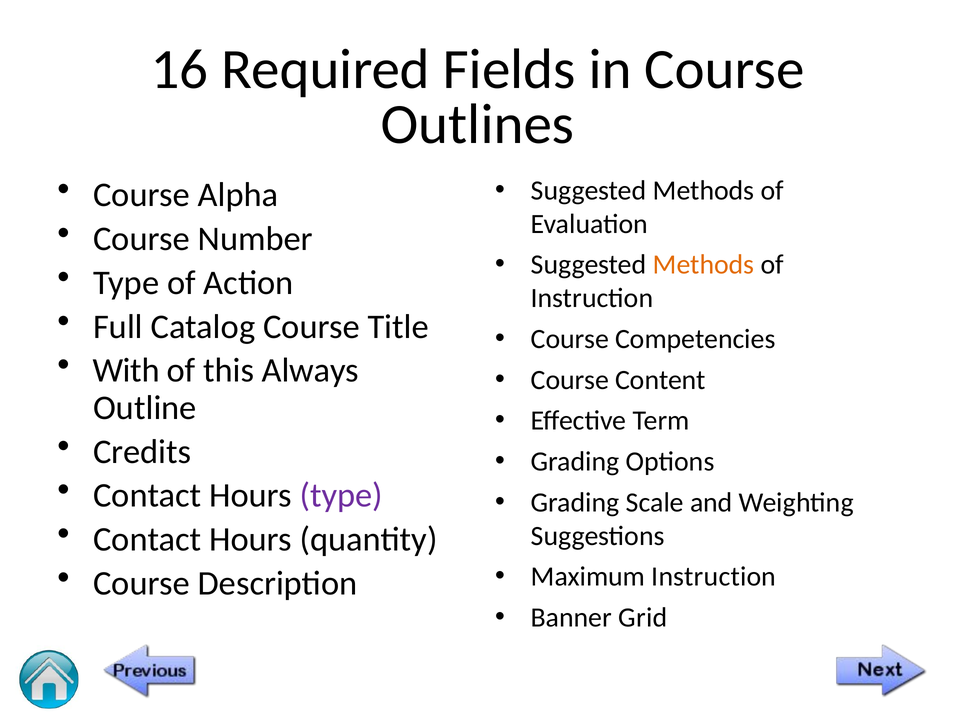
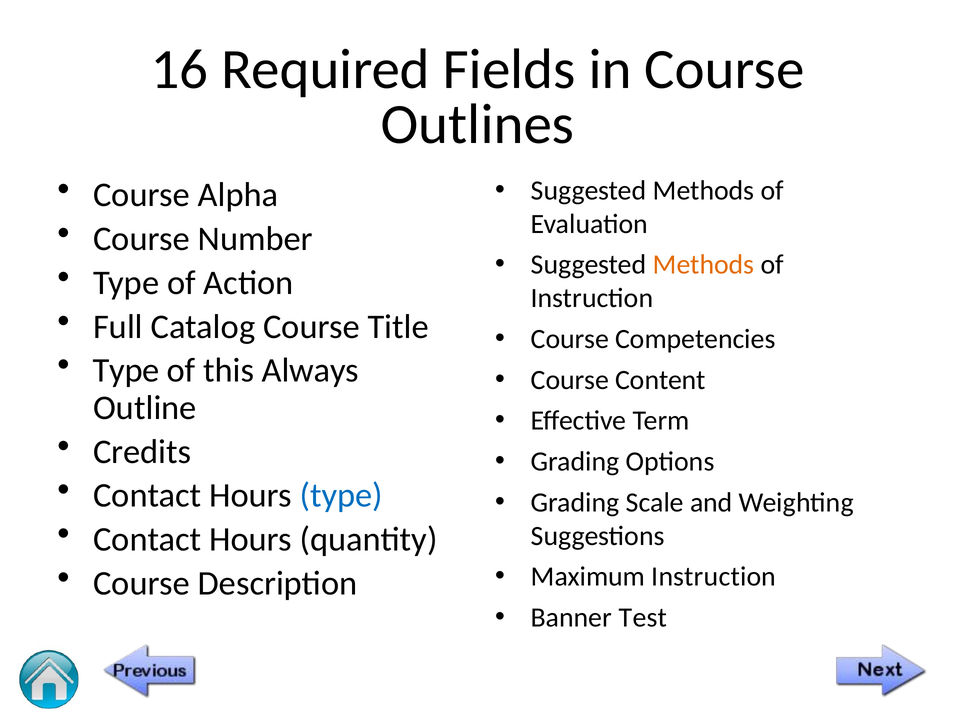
With: With -> Type (126, 371)
type colour: purple -> blue (341, 496)
Grid: Grid -> Test (643, 618)
